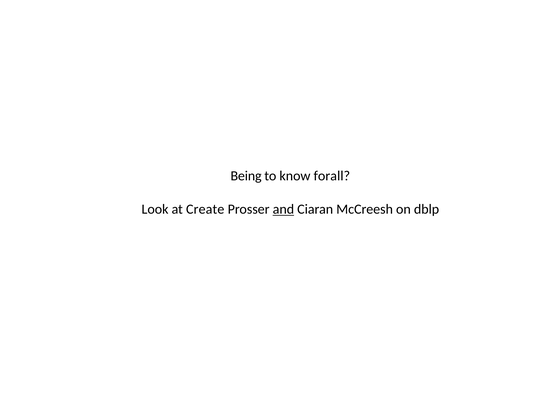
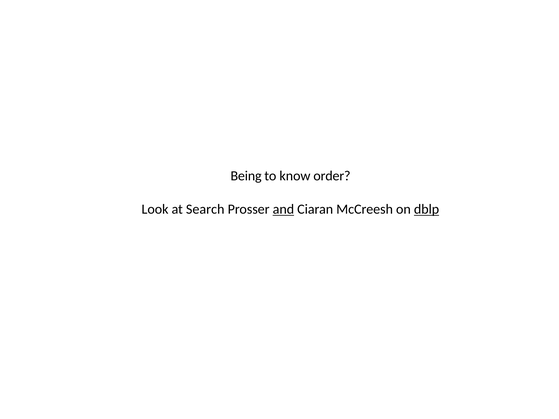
forall: forall -> order (332, 176)
Create: Create -> Search (205, 209)
dblp underline: none -> present (427, 209)
